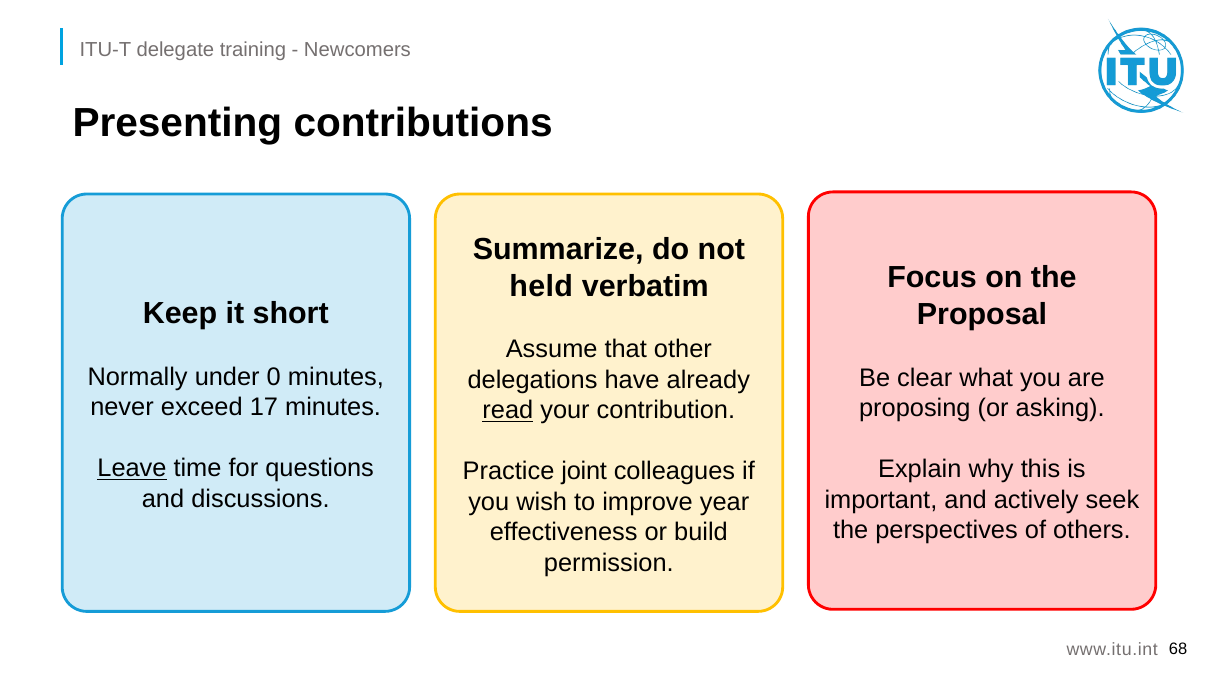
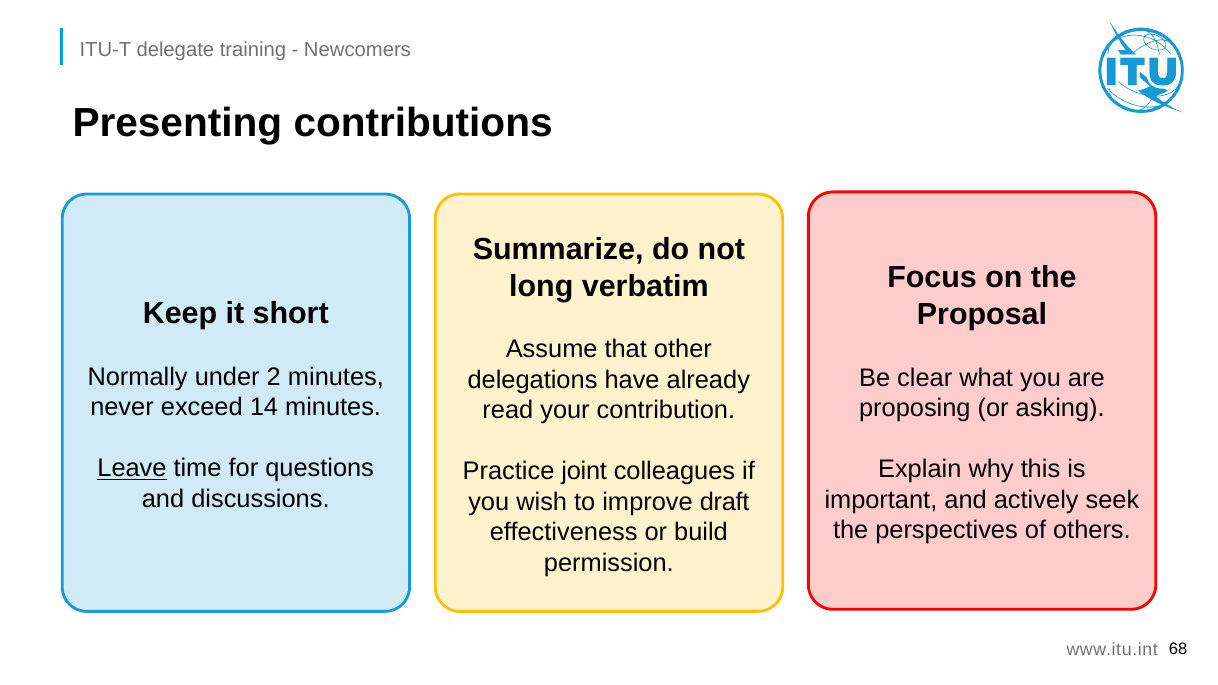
held: held -> long (541, 286)
0: 0 -> 2 (274, 377)
17: 17 -> 14 (264, 408)
read underline: present -> none (508, 411)
year: year -> draft (725, 502)
